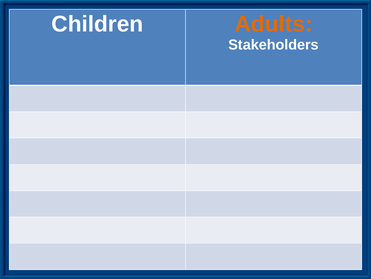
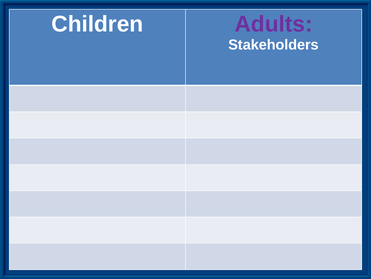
Adults colour: orange -> purple (274, 24)
